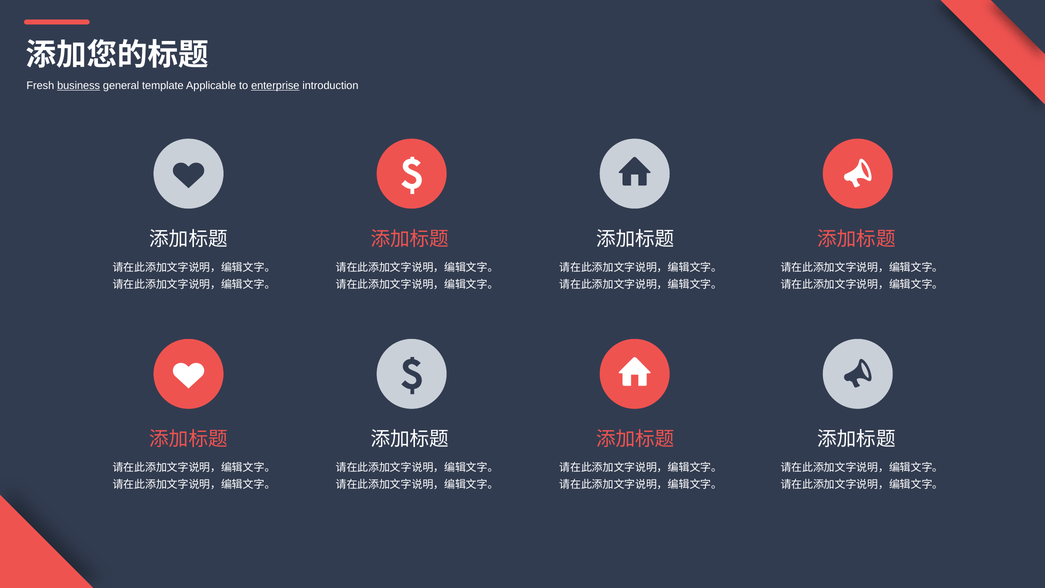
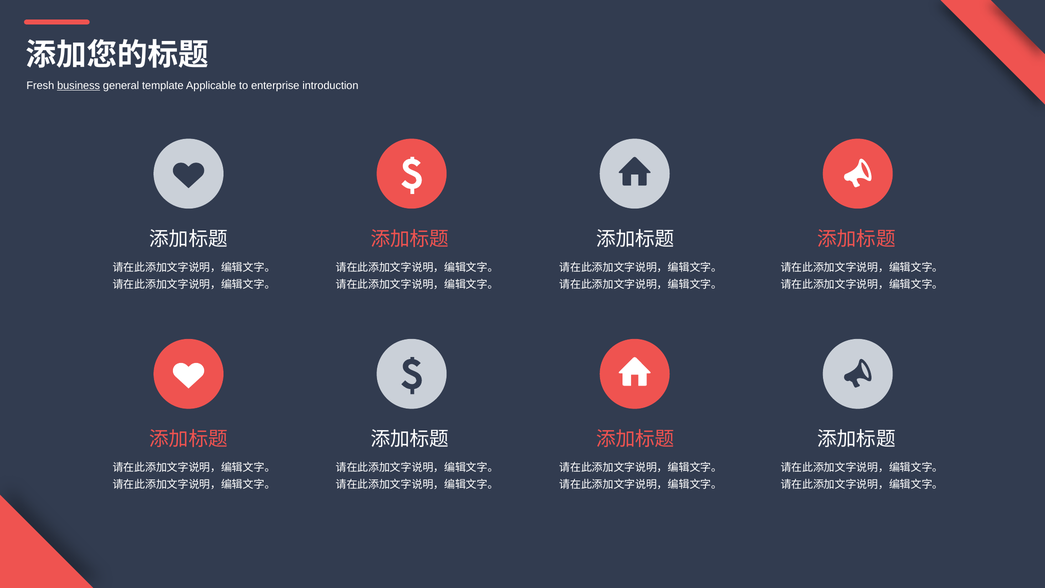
enterprise underline: present -> none (275, 85)
